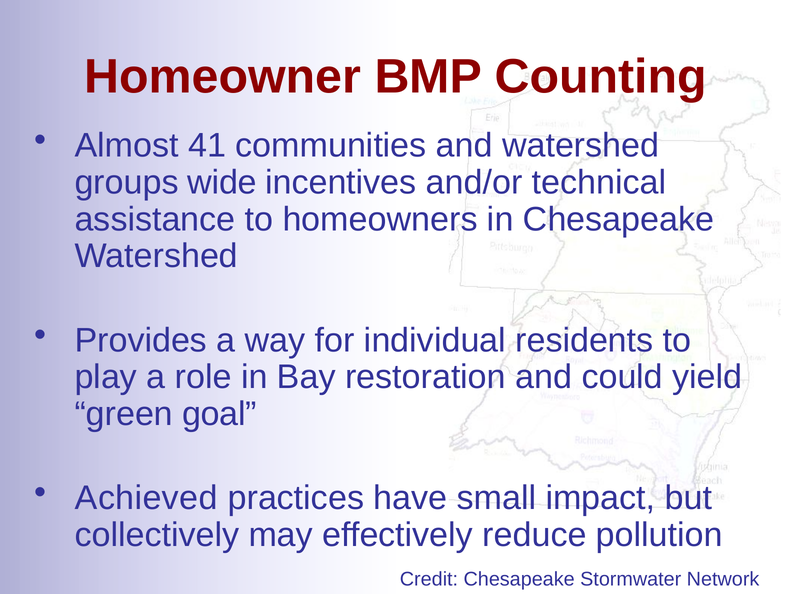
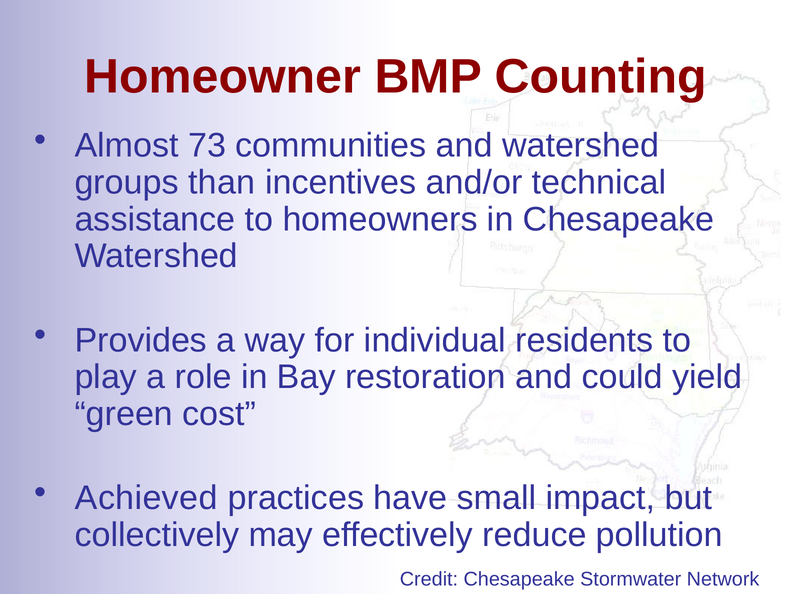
41: 41 -> 73 (207, 146)
wide: wide -> than (222, 182)
goal: goal -> cost (219, 414)
